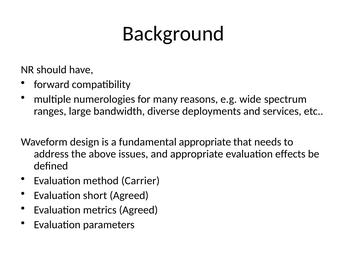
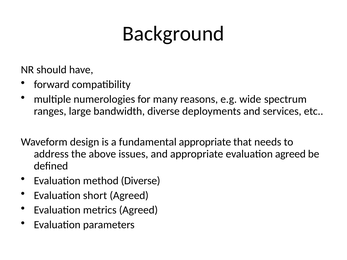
evaluation effects: effects -> agreed (290, 154)
method Carrier: Carrier -> Diverse (141, 181)
